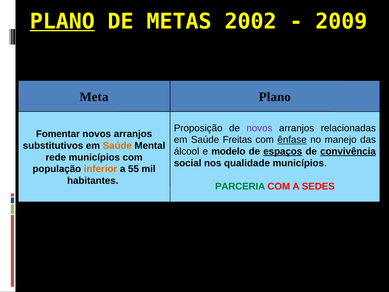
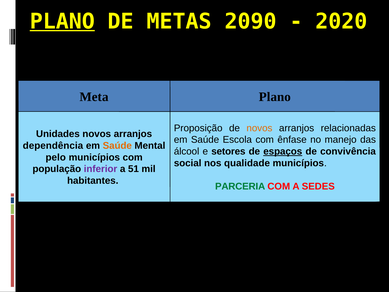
2002: 2002 -> 2090 (251, 21)
2009: 2009 -> 2020 (341, 21)
novos colour: purple -> orange (259, 128)
Fomentar: Fomentar -> Unidades (58, 134)
Freitas: Freitas -> Escola (237, 140)
ênfase underline: present -> none (292, 140)
substitutivos: substitutivos -> dependência (53, 145)
modelo: modelo -> setores (228, 151)
convivência underline: present -> none (348, 151)
rede: rede -> pelo (56, 157)
inferior colour: orange -> purple (101, 169)
55: 55 -> 51 (133, 169)
